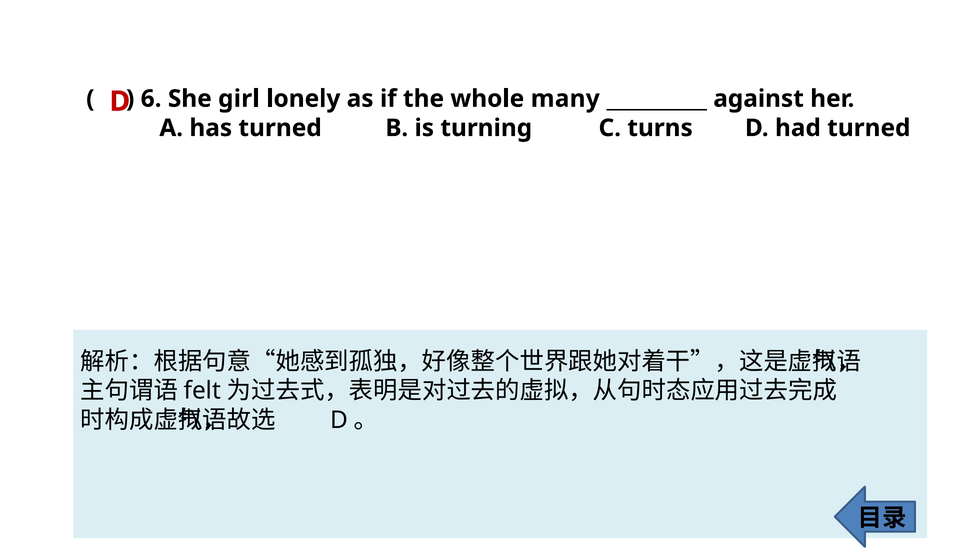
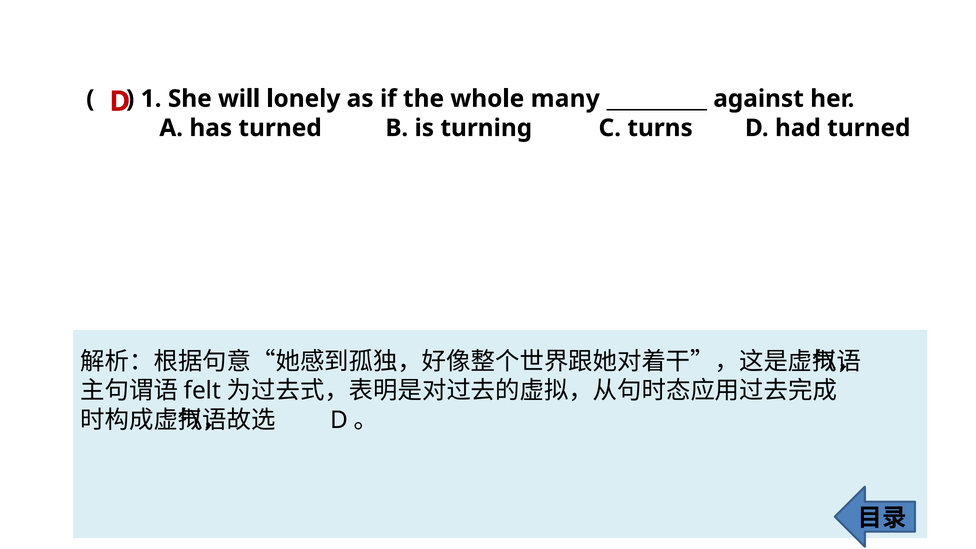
6: 6 -> 1 (151, 99)
girl: girl -> will (239, 99)
